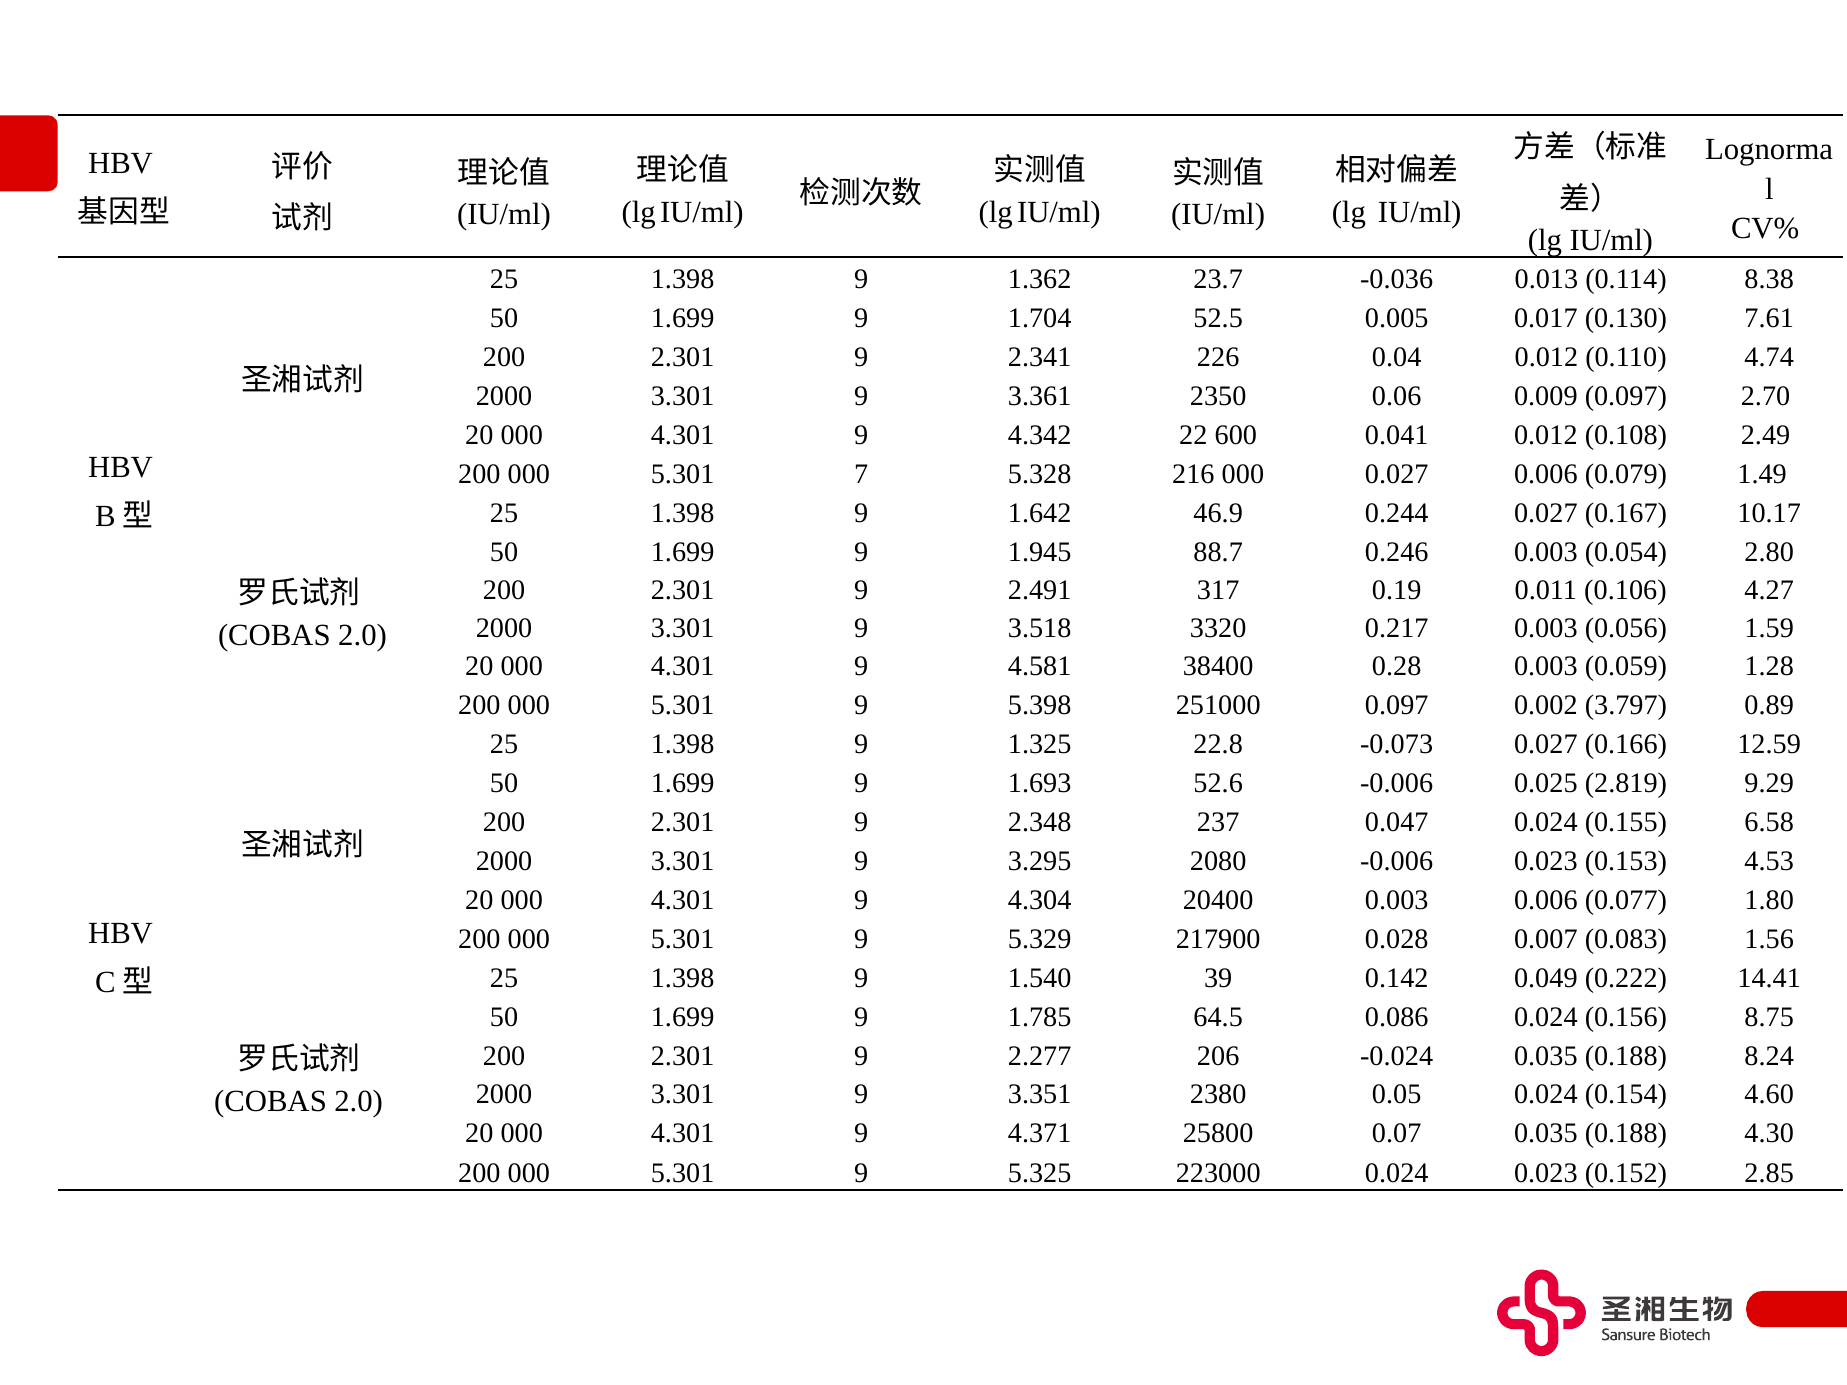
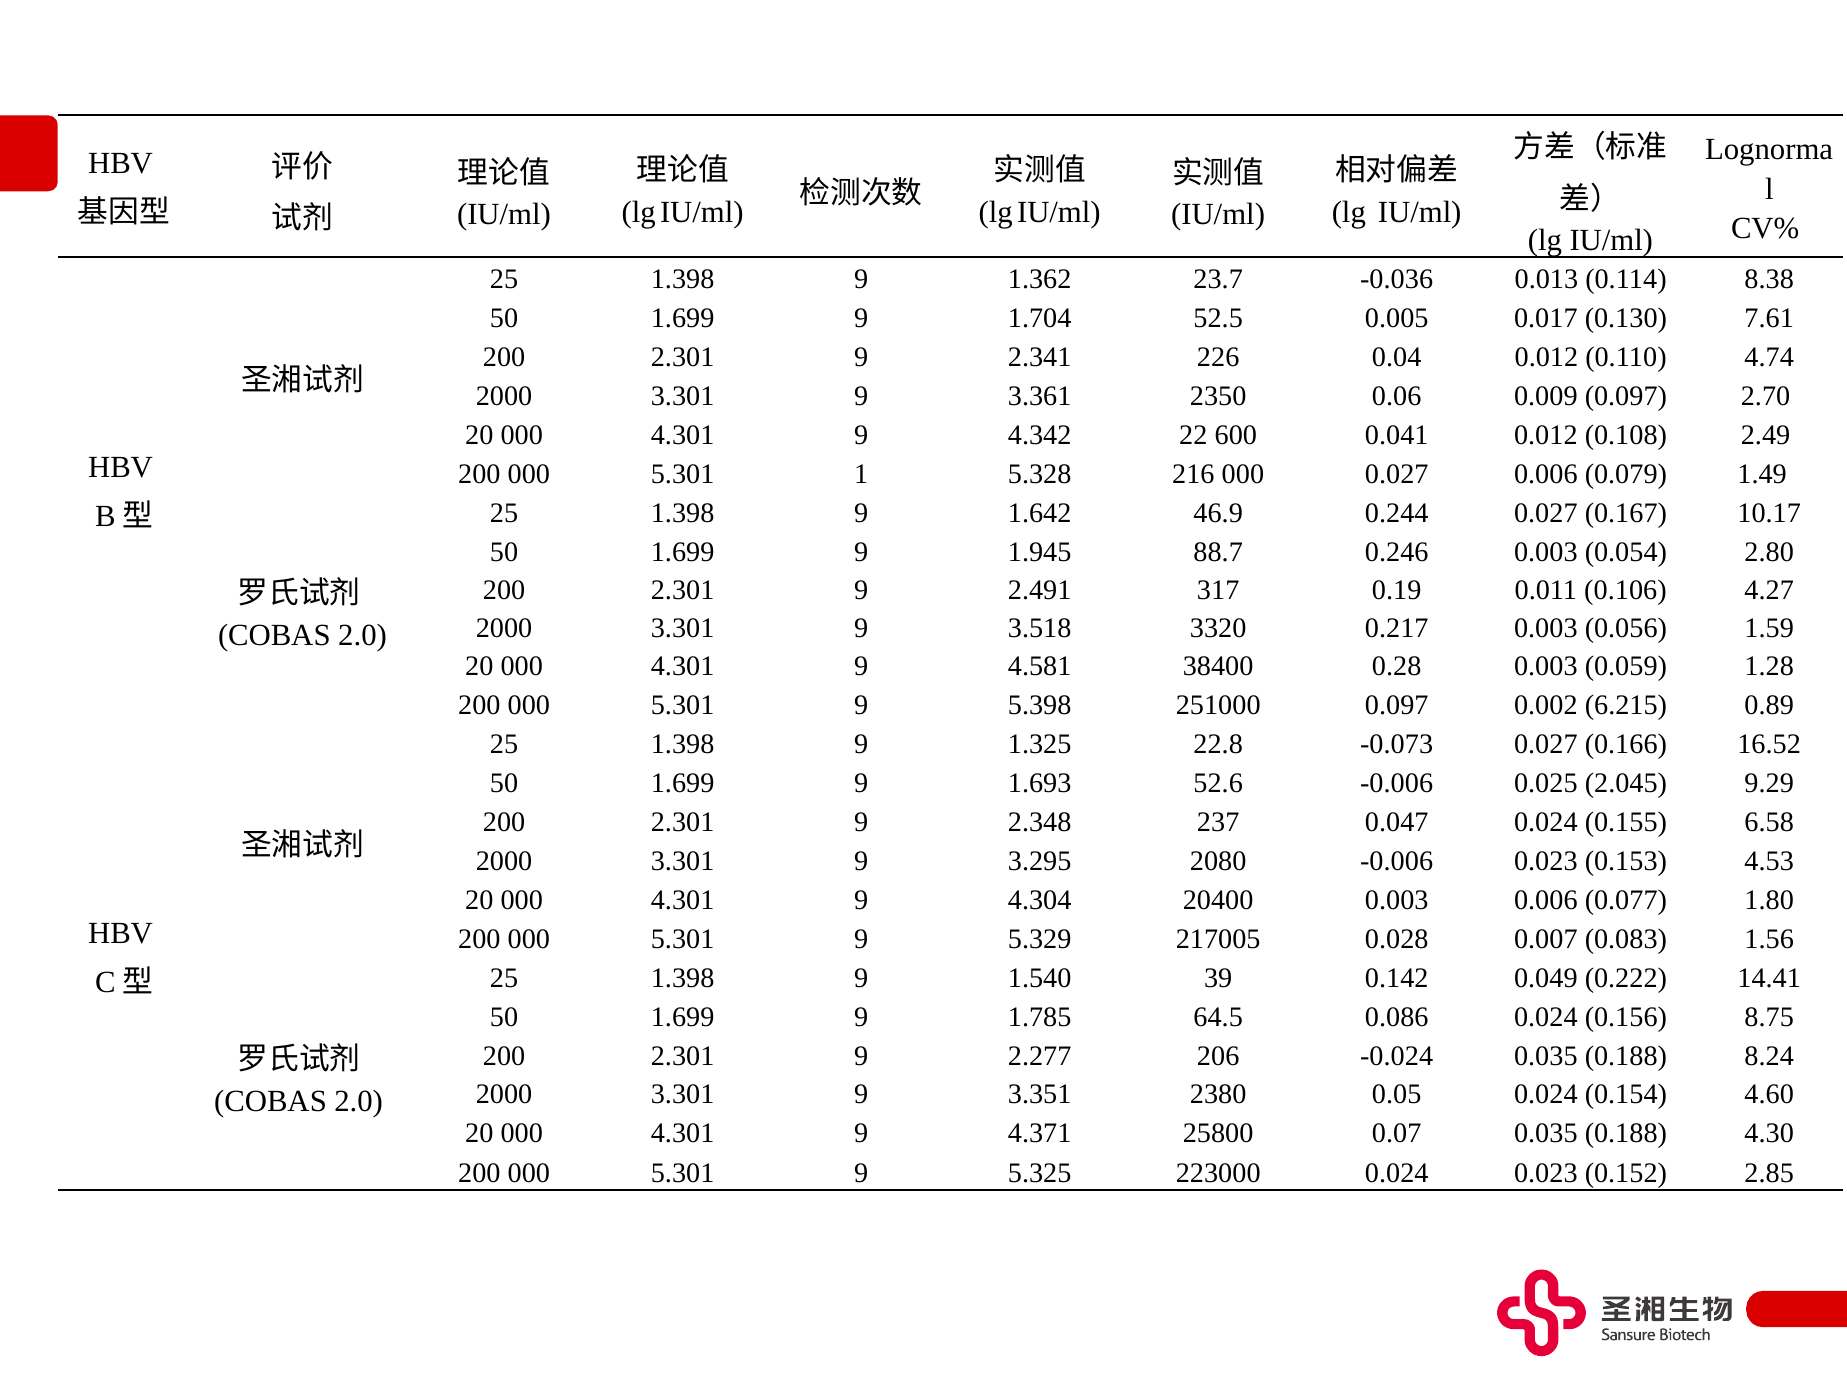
7: 7 -> 1 (861, 474)
3.797: 3.797 -> 6.215 (1626, 706)
12.59: 12.59 -> 16.52 (1769, 745)
2.819: 2.819 -> 2.045 (1626, 784)
217900: 217900 -> 217005 (1218, 939)
